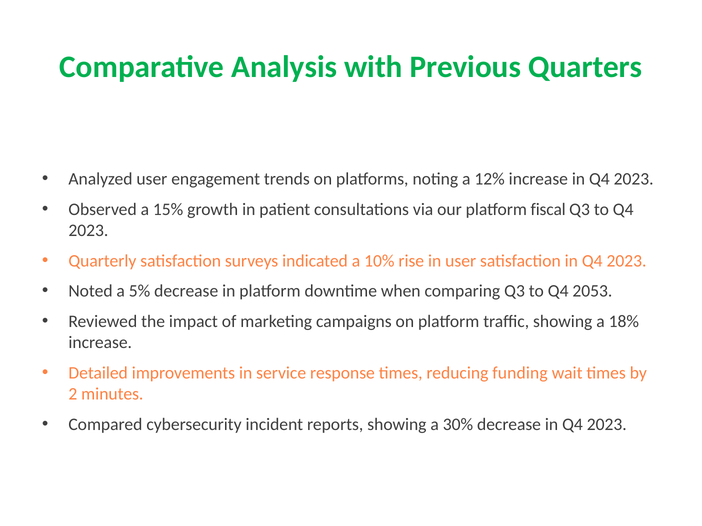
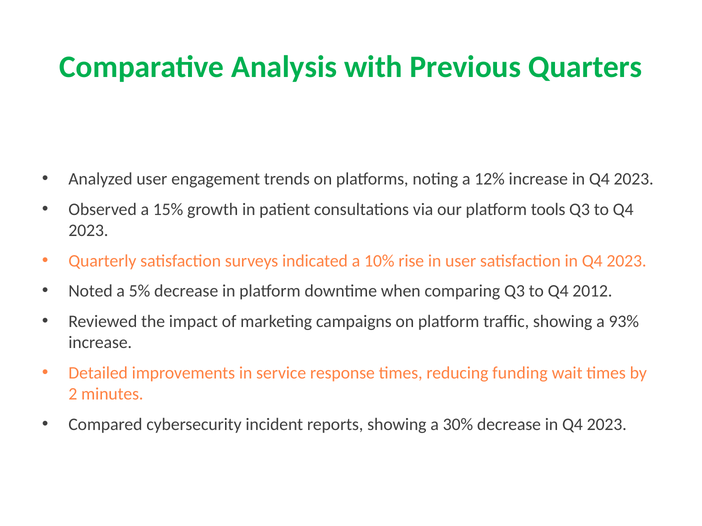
fiscal: fiscal -> tools (548, 210)
2053: 2053 -> 2012 (592, 291)
18%: 18% -> 93% (624, 322)
